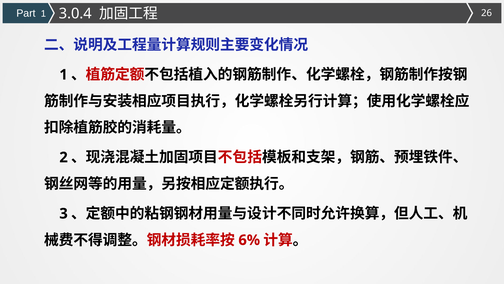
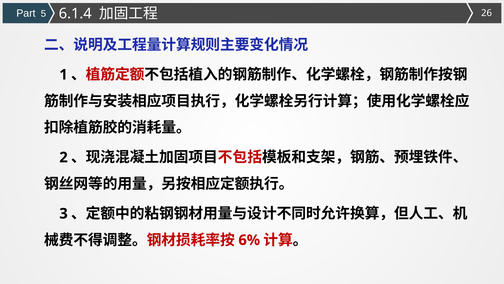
Part 1: 1 -> 5 (43, 14)
3.0.4: 3.0.4 -> 6.1.4 (75, 14)
